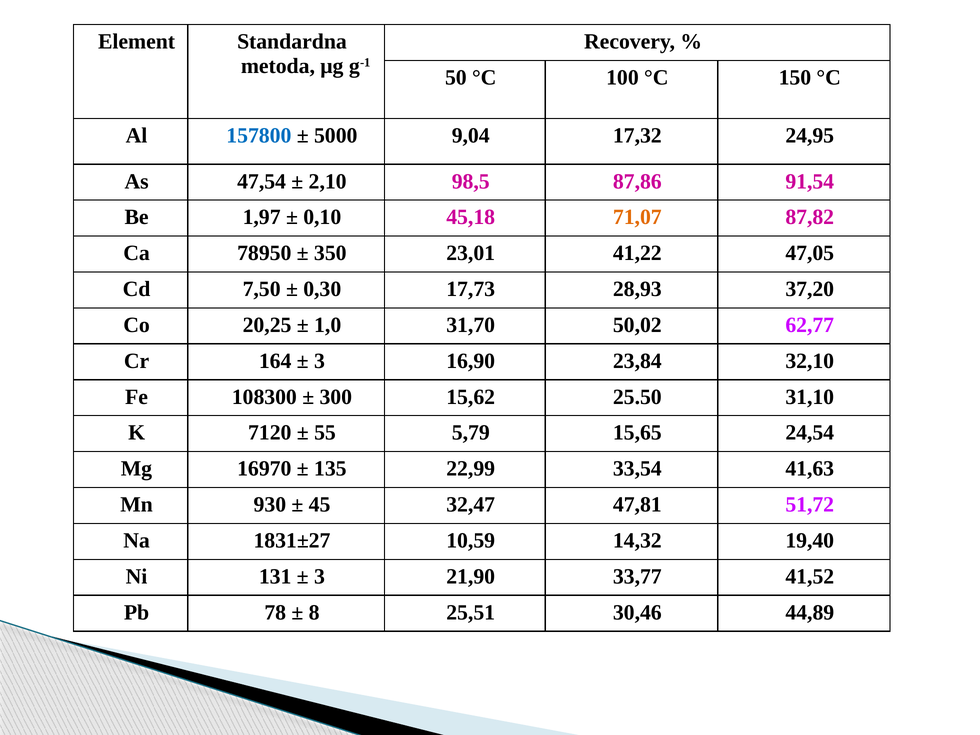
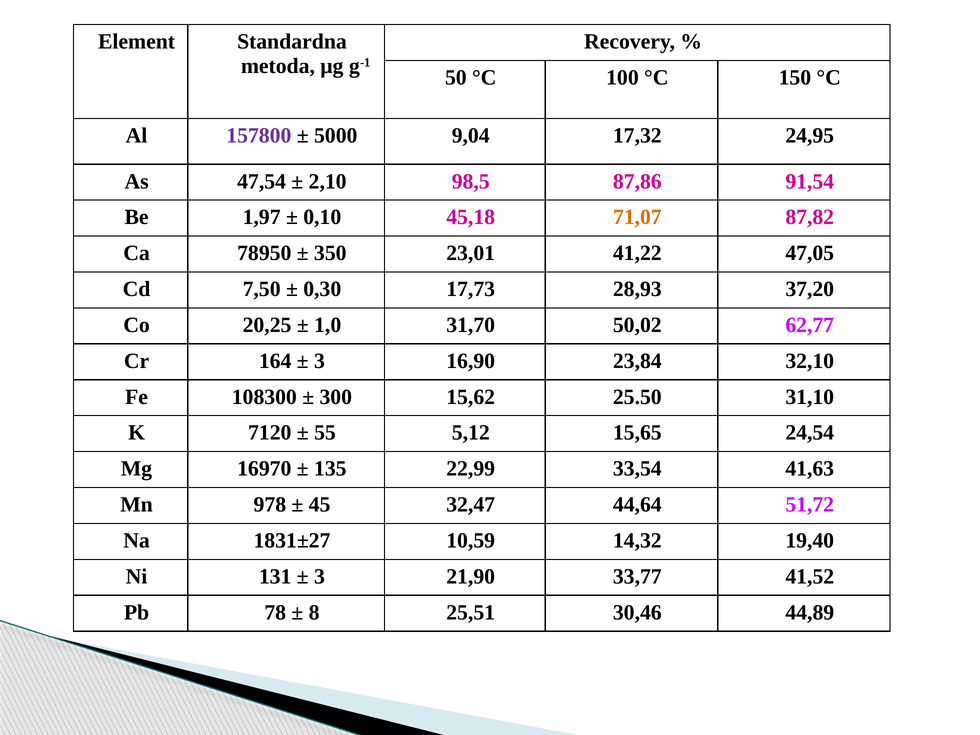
157800 colour: blue -> purple (259, 136)
5,79: 5,79 -> 5,12 (471, 433)
930: 930 -> 978 (270, 505)
47,81: 47,81 -> 44,64 (637, 505)
